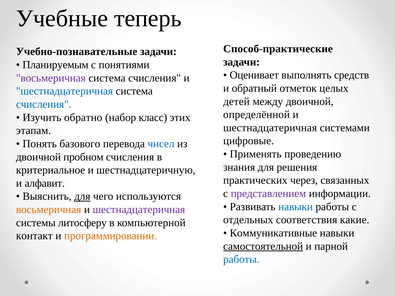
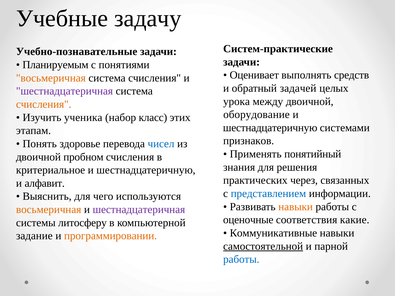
теперь: теперь -> задачу (148, 18)
Способ-практические: Способ-практические -> Систем-практические (278, 49)
восьмеричная colour: purple -> orange (51, 78)
отметок: отметок -> задачей (298, 88)
шестнадцатеричная colour: blue -> purple (64, 91)
детей: детей -> урока (237, 101)
счисления colour: blue -> orange (44, 104)
определённой: определённой -> оборудование (256, 115)
обратно: обратно -> ученика (83, 118)
шестнадцатеричная: шестнадцатеричная -> шестнадцатеричную (270, 128)
цифровые: цифровые -> признаков (249, 141)
базового: базового -> здоровье (80, 144)
проведению: проведению -> понятийный (313, 154)
представлением colour: purple -> blue (268, 194)
для underline: present -> none (82, 197)
навыки colour: blue -> orange (296, 207)
отдельных: отдельных -> оценочные (248, 220)
контакт: контакт -> задание (34, 236)
